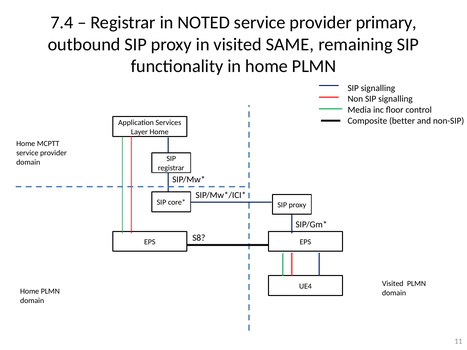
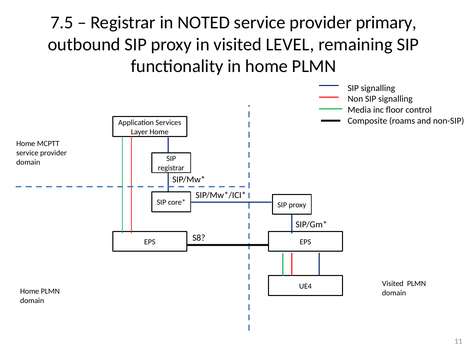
7.4: 7.4 -> 7.5 (62, 23)
SAME: SAME -> LEVEL (290, 44)
better: better -> roams (402, 121)
